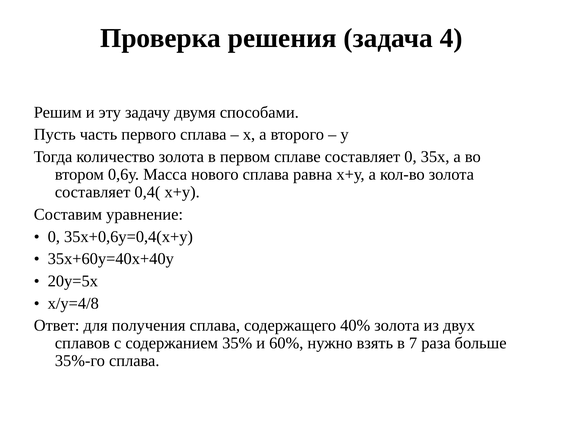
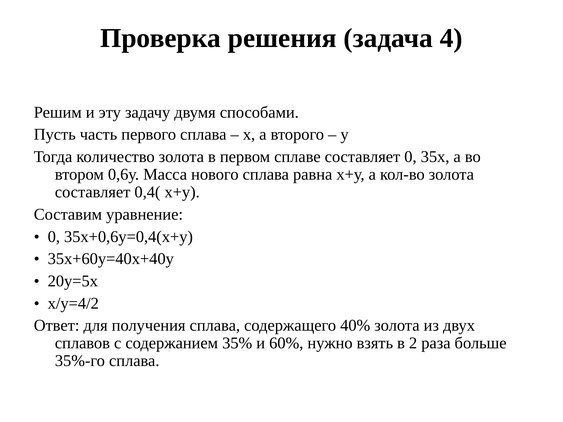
х/у=4/8: х/у=4/8 -> х/у=4/2 (73, 303)
7: 7 -> 2 (413, 343)
